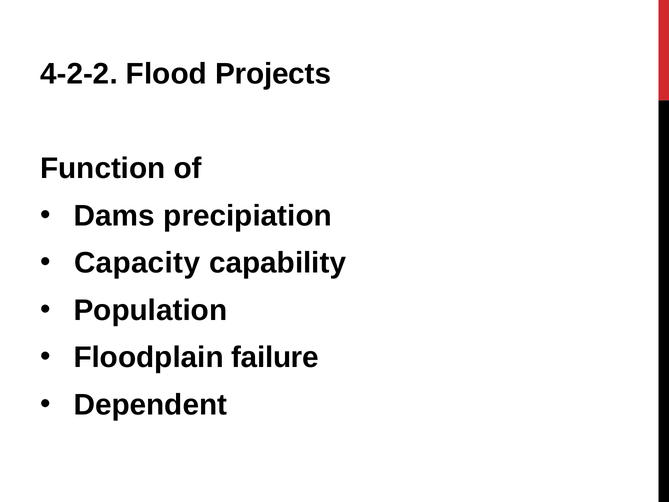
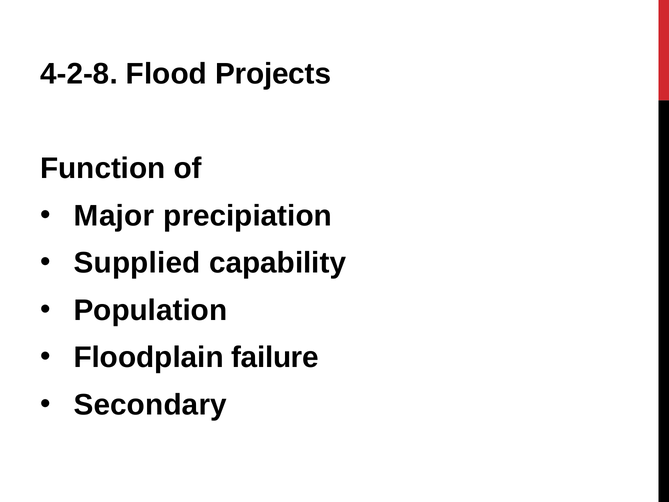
4-2-2: 4-2-2 -> 4-2-8 (79, 74)
Dams: Dams -> Major (114, 216)
Capacity: Capacity -> Supplied (137, 263)
Dependent: Dependent -> Secondary (150, 405)
